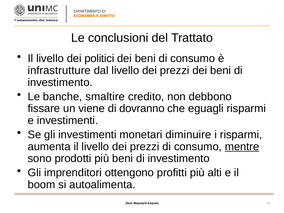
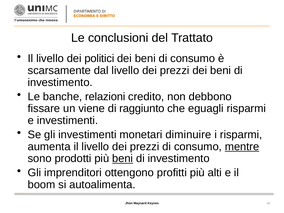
infrastrutture: infrastrutture -> scarsamente (59, 70)
smaltire: smaltire -> relazioni (105, 97)
dovranno: dovranno -> raggiunto (142, 109)
beni underline: none -> present (123, 159)
